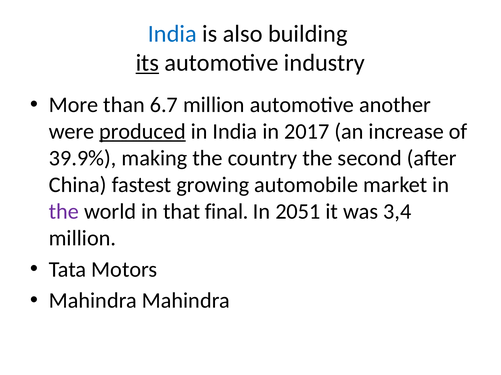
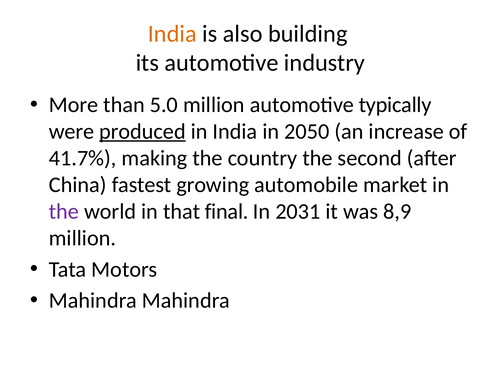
India colour: blue -> orange (172, 34)
its underline: present -> none (147, 63)
6.7: 6.7 -> 5.0 (164, 105)
another: another -> typically (395, 105)
2017: 2017 -> 2050 (307, 132)
39.9%: 39.9% -> 41.7% (83, 159)
2051: 2051 -> 2031 (298, 212)
3,4: 3,4 -> 8,9 (397, 212)
